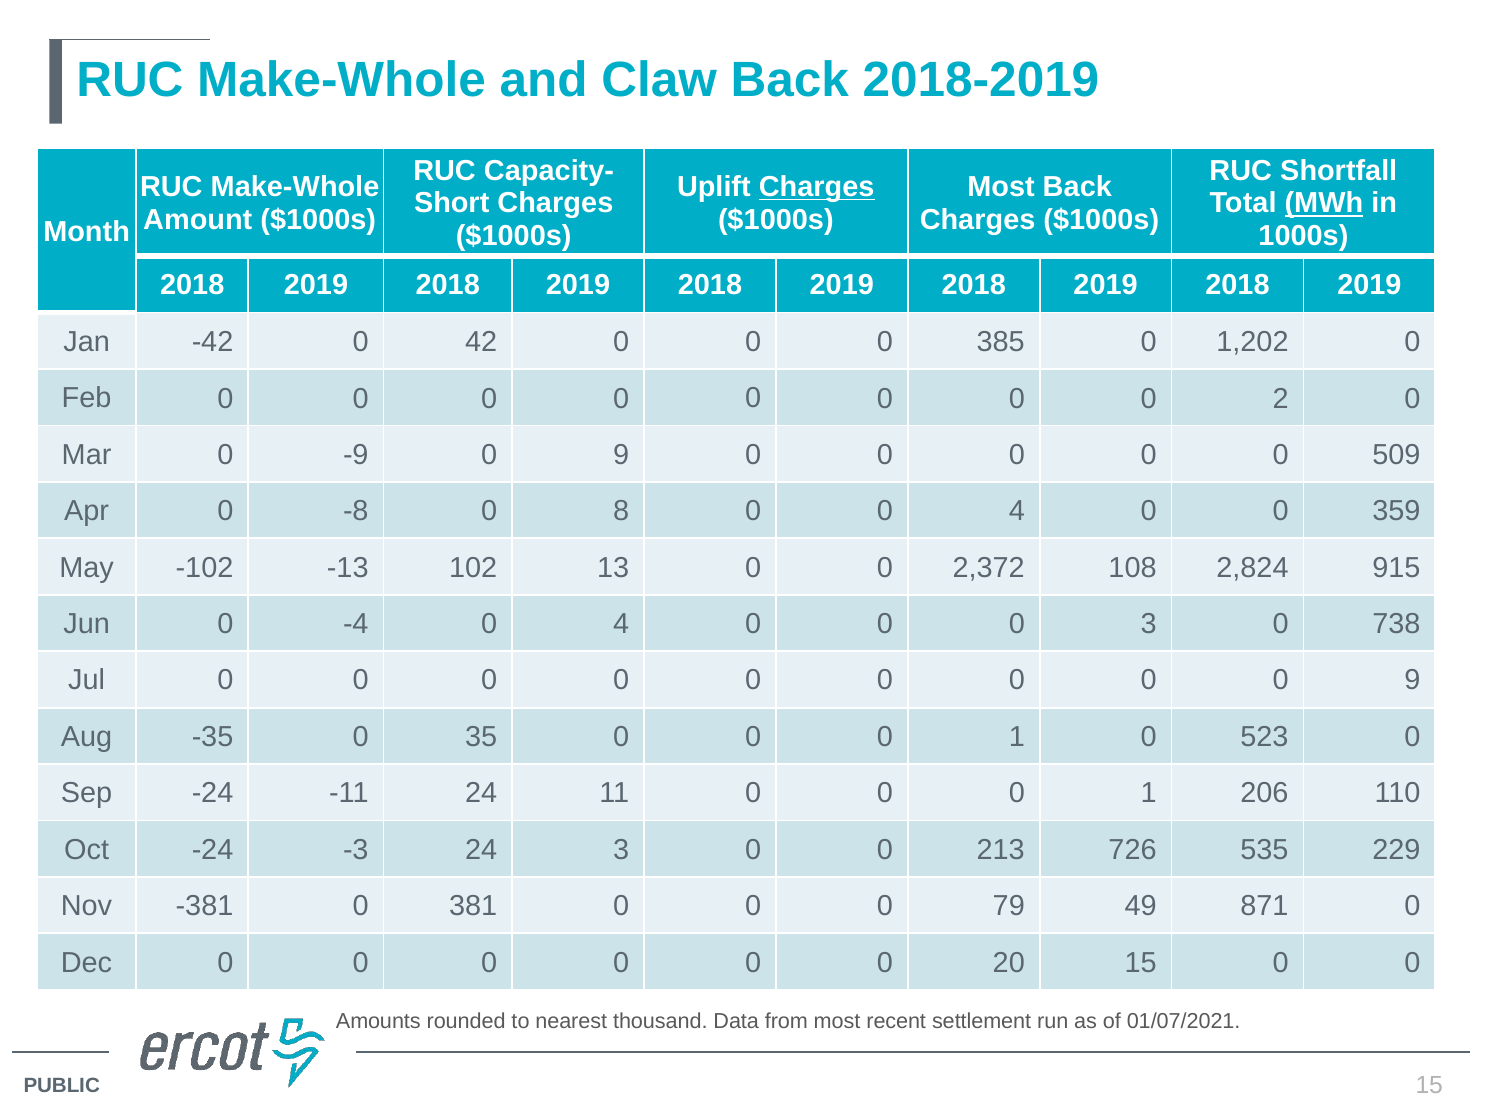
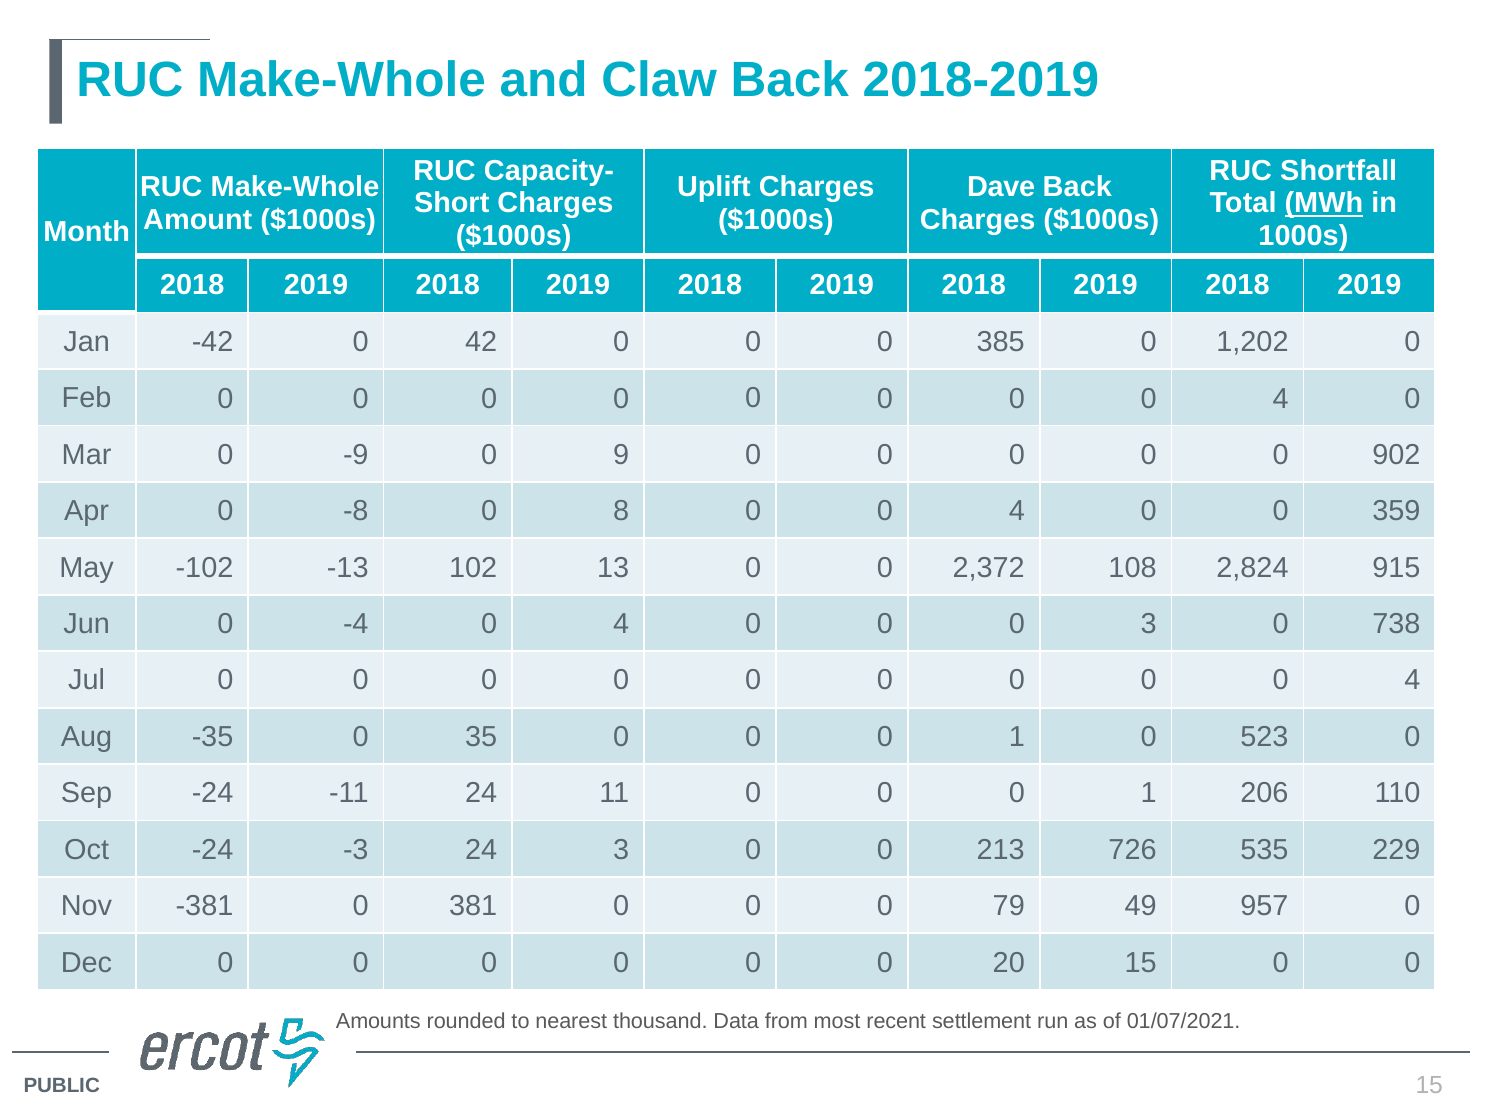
Charges underline: present -> none (817, 187)
Most: Most -> Dave (1001, 187)
2: 2 -> 4 (1281, 398)
509: 509 -> 902 (1396, 455)
9: 9 -> 4 (1413, 680)
871: 871 -> 957 (1264, 906)
